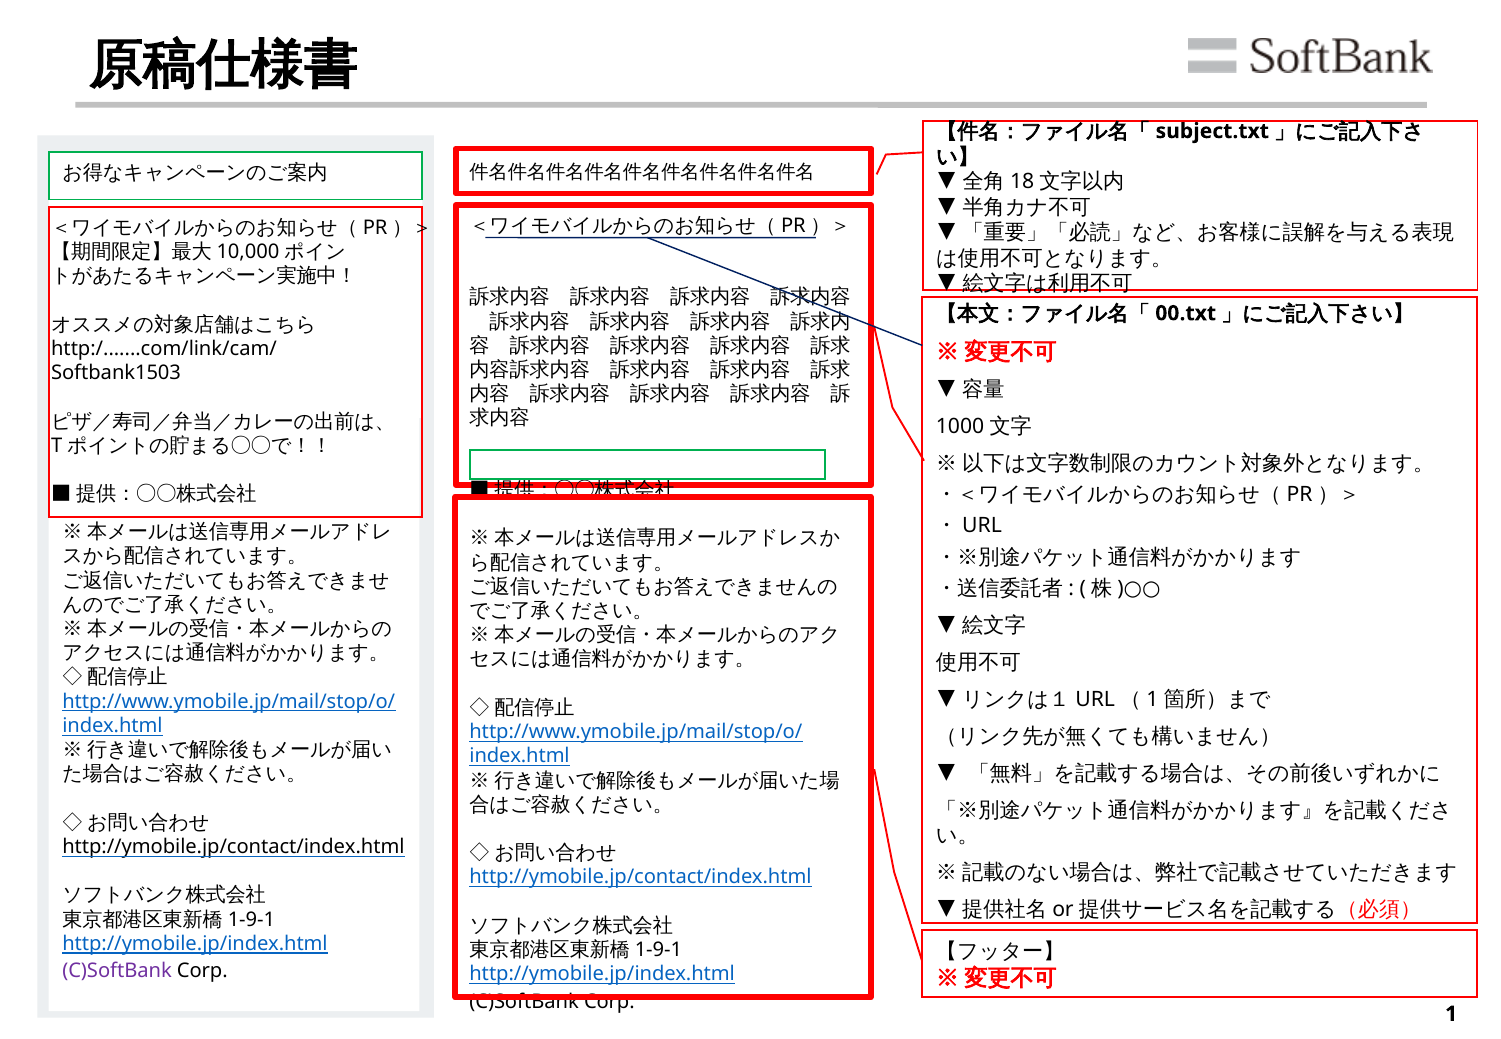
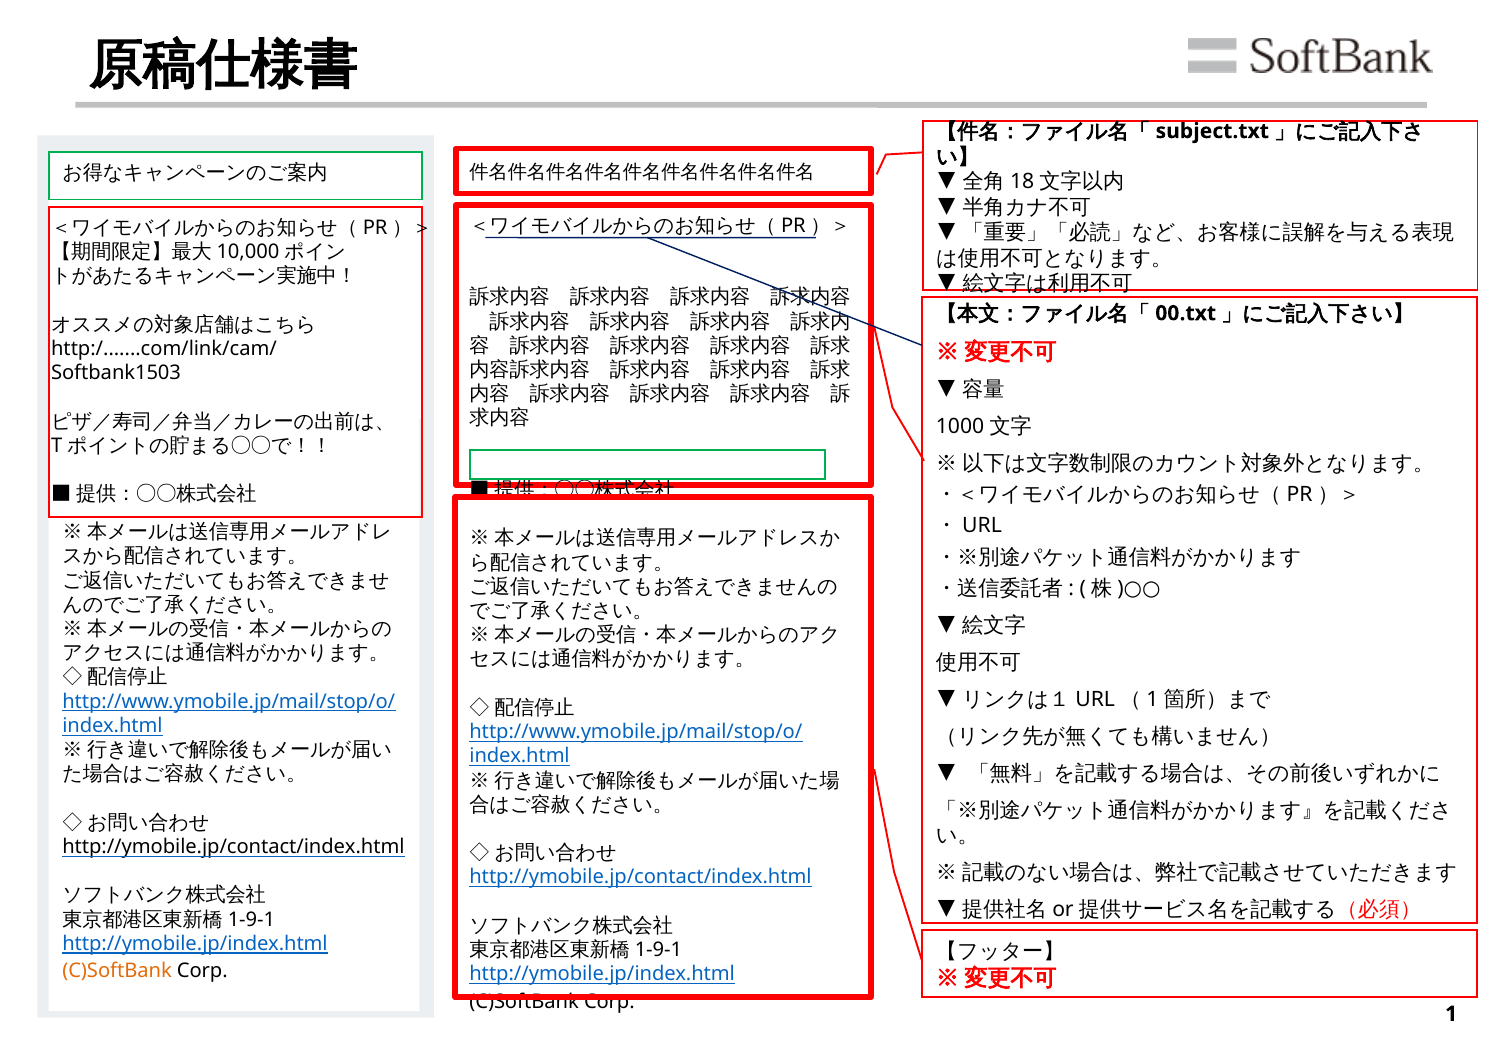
C)SoftBank colour: purple -> orange (117, 971)
